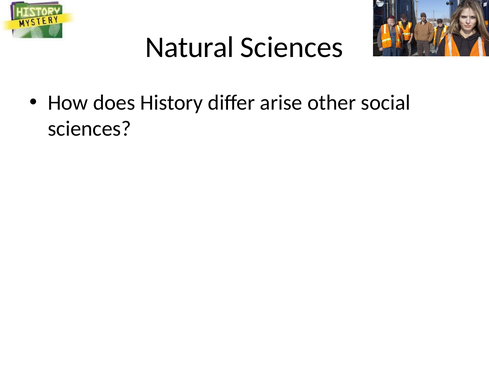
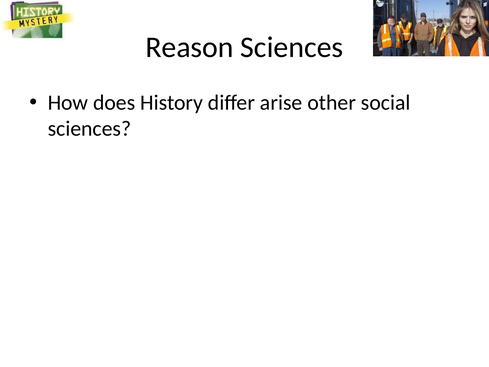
Natural: Natural -> Reason (190, 47)
